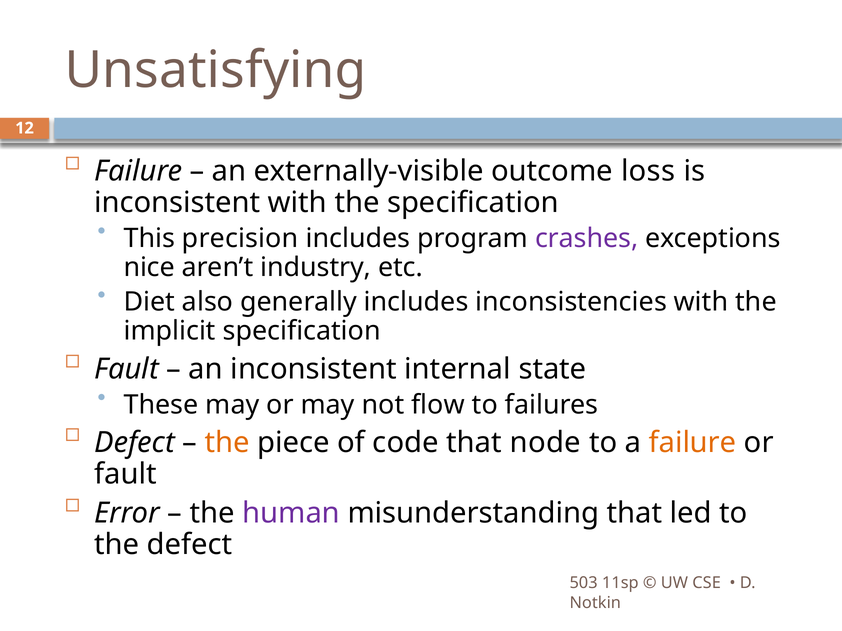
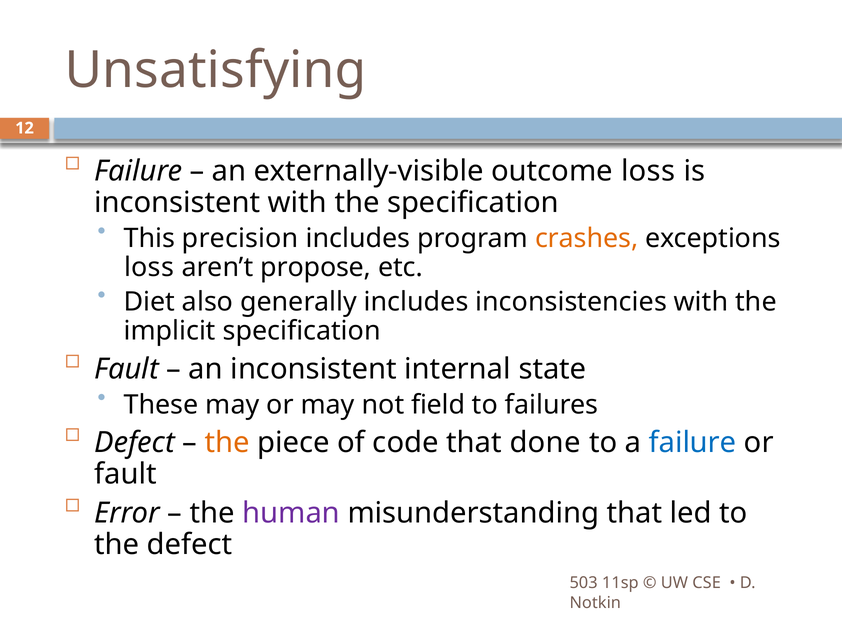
crashes colour: purple -> orange (587, 238)
nice: nice -> loss (149, 267)
industry: industry -> propose (316, 267)
flow: flow -> field (438, 405)
node: node -> done (545, 443)
failure colour: orange -> blue (693, 443)
